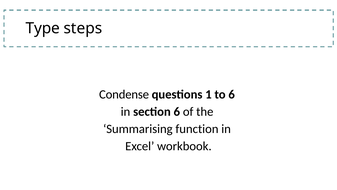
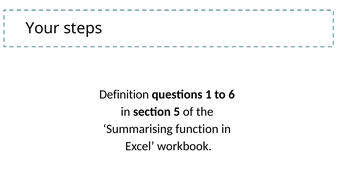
Type: Type -> Your (43, 28)
Condense: Condense -> Definition (124, 94)
section 6: 6 -> 5 (177, 111)
